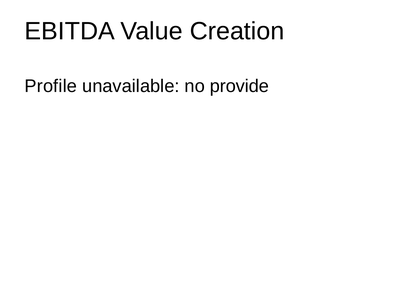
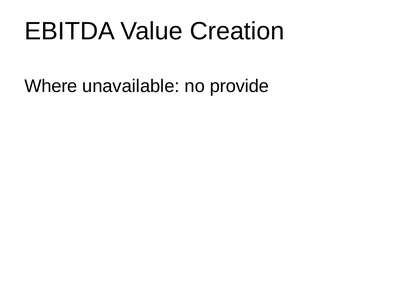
Profile: Profile -> Where (51, 86)
